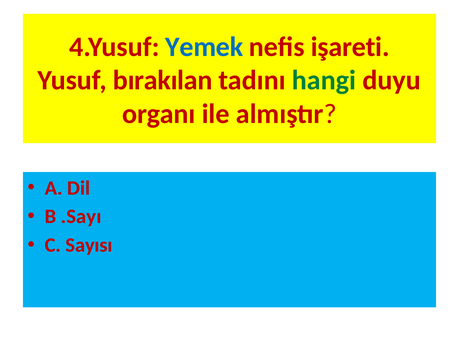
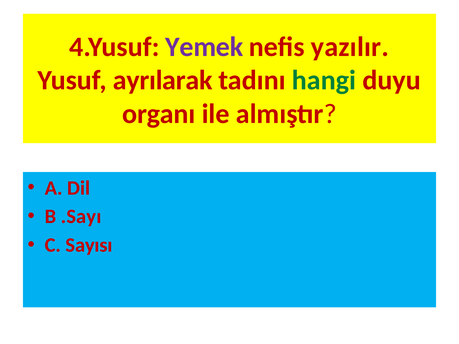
Yemek colour: blue -> purple (204, 47)
işareti: işareti -> yazılır (350, 47)
bırakılan: bırakılan -> ayrılarak (163, 80)
